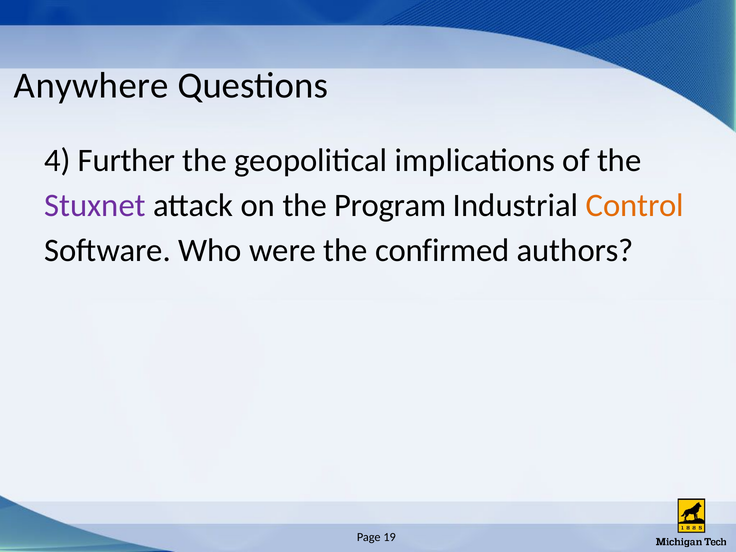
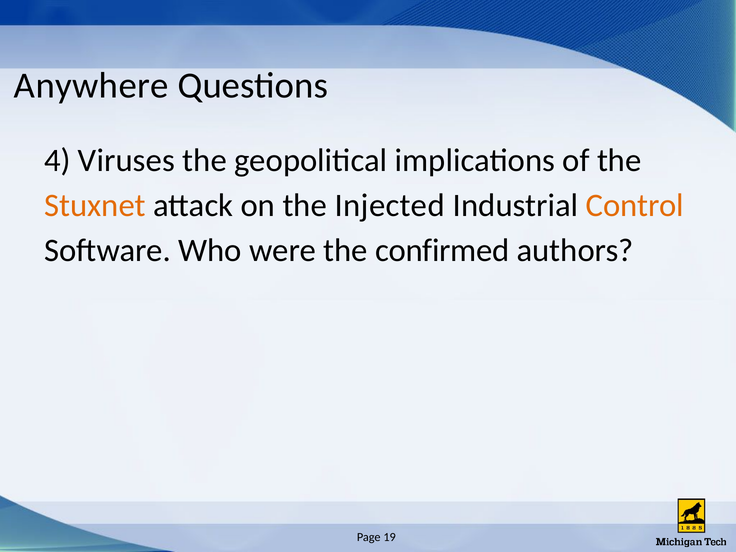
Further: Further -> Viruses (126, 160)
Stuxnet colour: purple -> orange (95, 205)
Program: Program -> Injected (390, 205)
